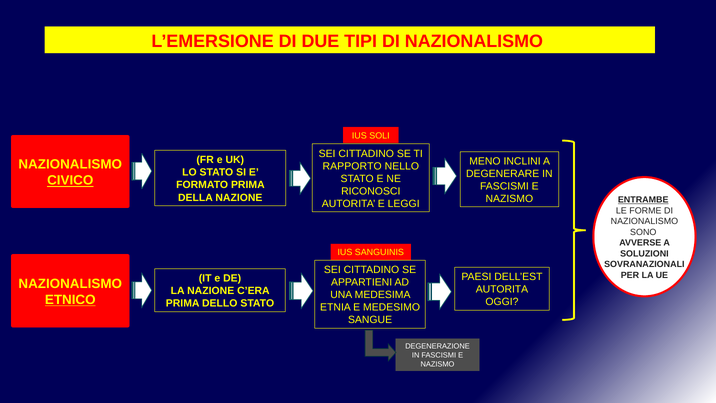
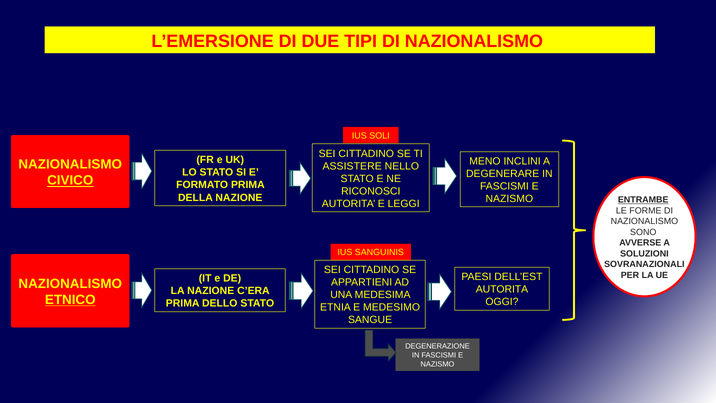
RAPPORTO: RAPPORTO -> ASSISTERE (352, 166)
